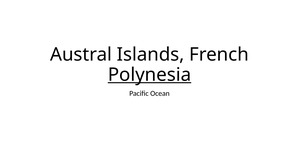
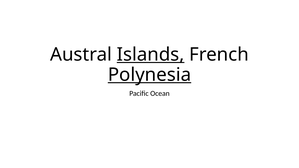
Islands underline: none -> present (151, 55)
